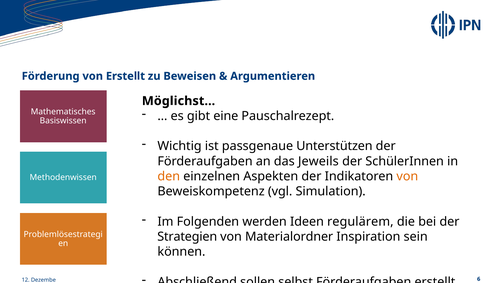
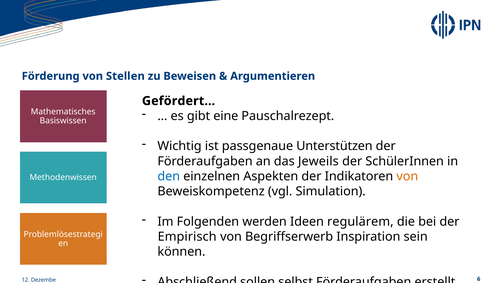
von Erstellt: Erstellt -> Stellen (125, 76)
Möglichst…: Möglichst… -> Gefördert… (179, 101)
den colour: orange -> blue (169, 176)
Strategien: Strategien -> Empirisch (187, 236)
Materialordner: Materialordner -> Begriffserwerb (289, 236)
